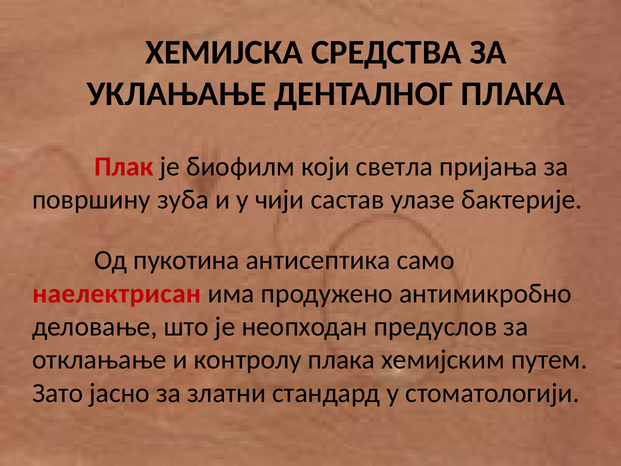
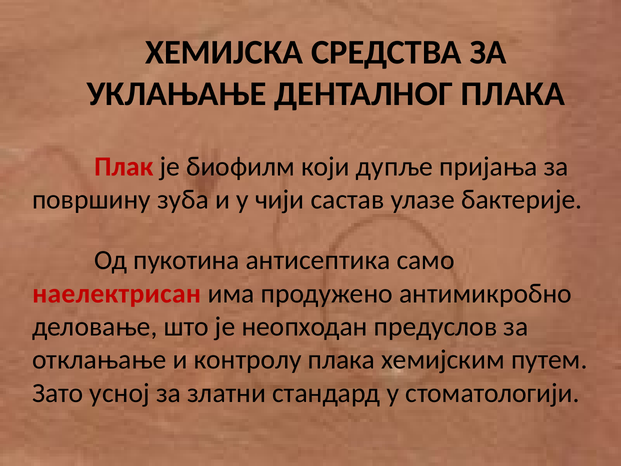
светла: светла -> дупље (394, 167)
јасно: јасно -> усној (120, 393)
